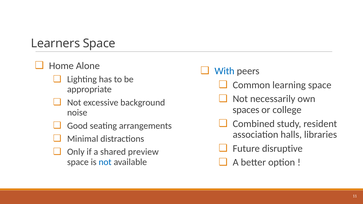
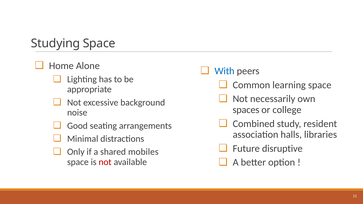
Learners: Learners -> Studying (55, 44)
preview: preview -> mobiles (143, 152)
not colour: blue -> red (105, 162)
